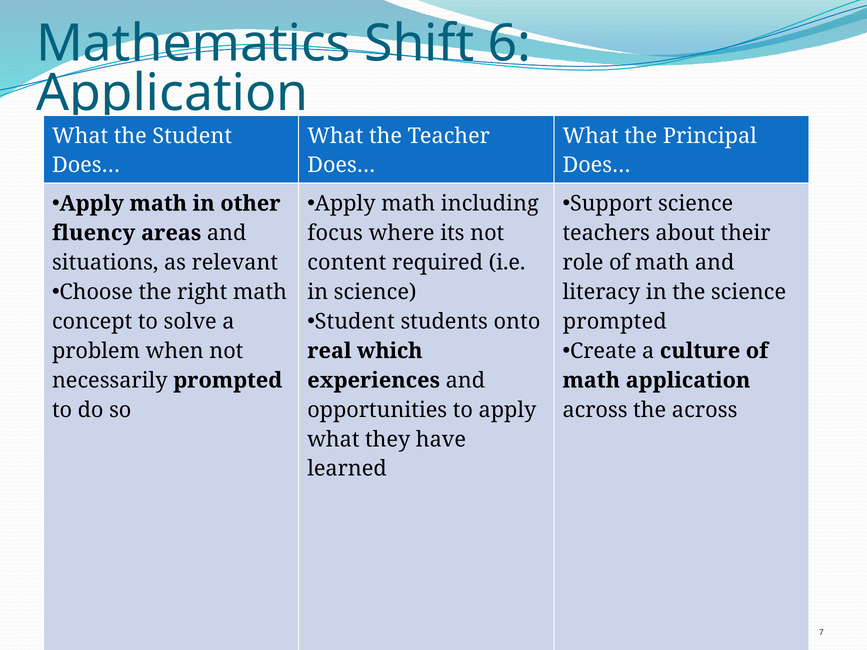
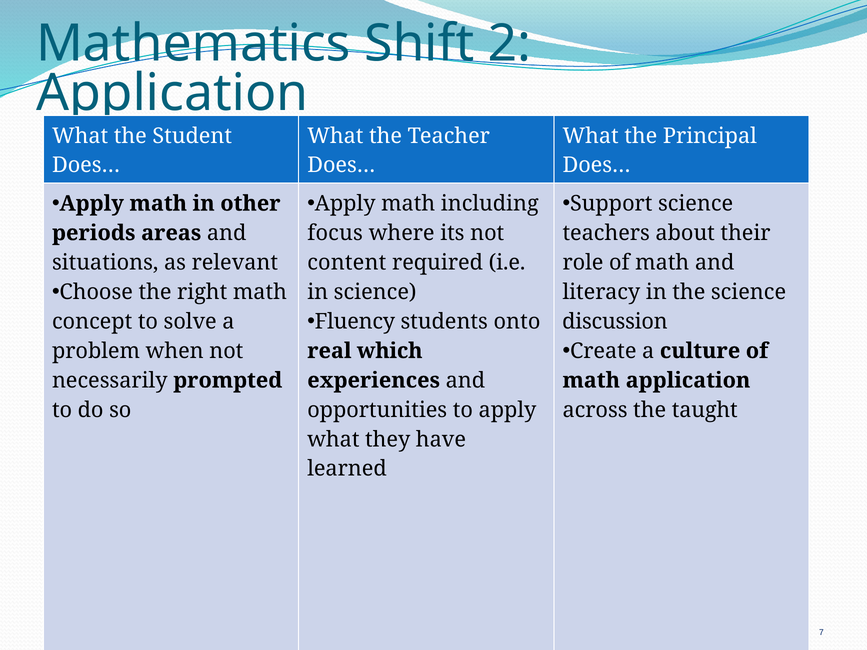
6: 6 -> 2 (509, 44)
fluency: fluency -> periods (94, 233)
Student: Student -> Fluency (355, 322)
prompted: prompted -> discussion (615, 322)
the across: across -> taught (705, 410)
